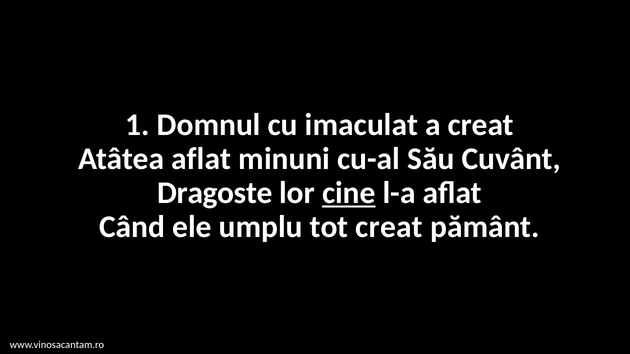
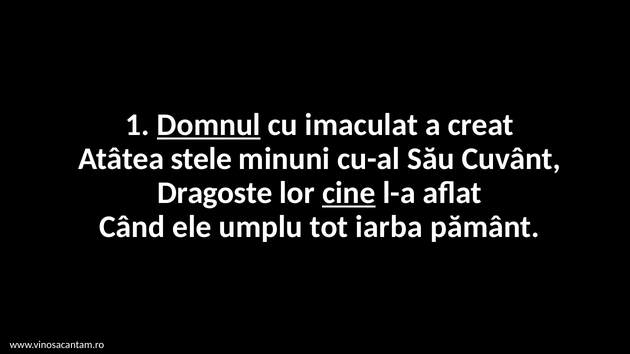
Domnul underline: none -> present (209, 125)
Atâtea aflat: aflat -> stele (201, 159)
tot creat: creat -> iarba (389, 227)
